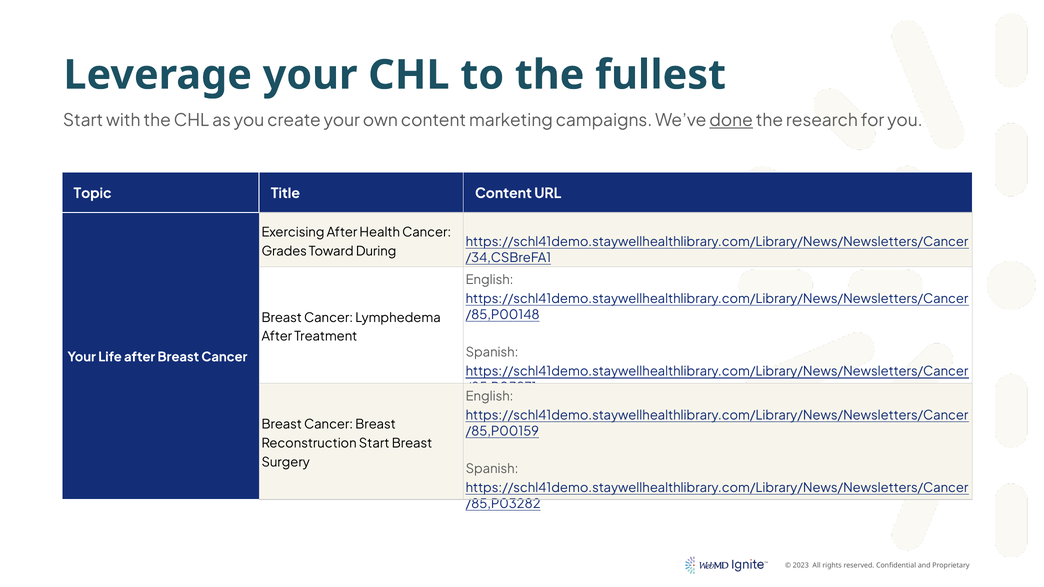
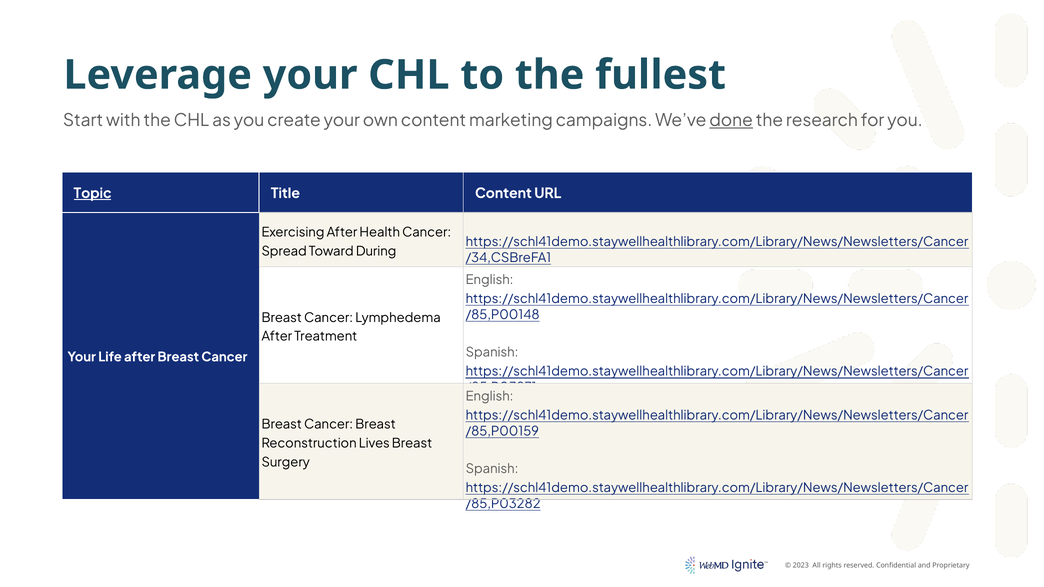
Topic underline: none -> present (93, 193)
Grades: Grades -> Spread (284, 251)
Reconstruction Start: Start -> Lives (374, 444)
